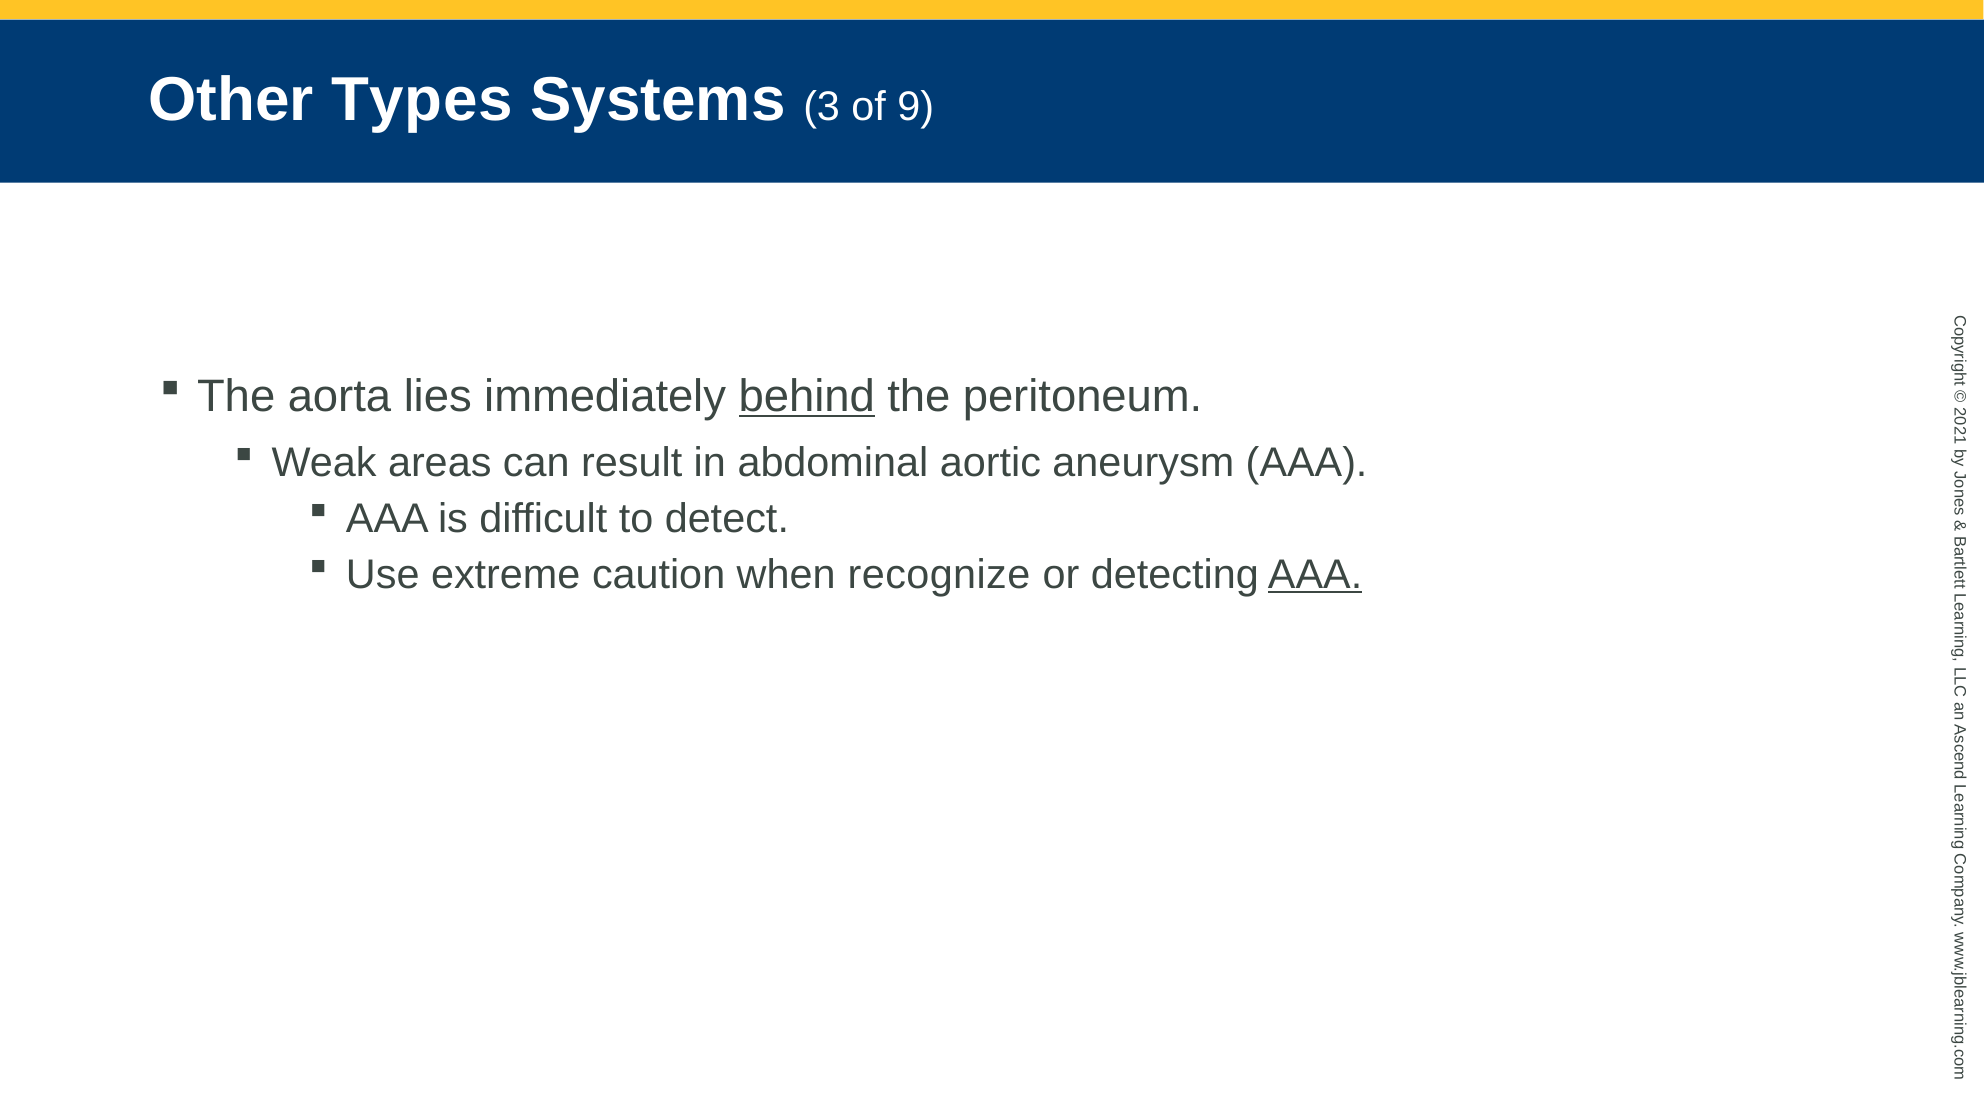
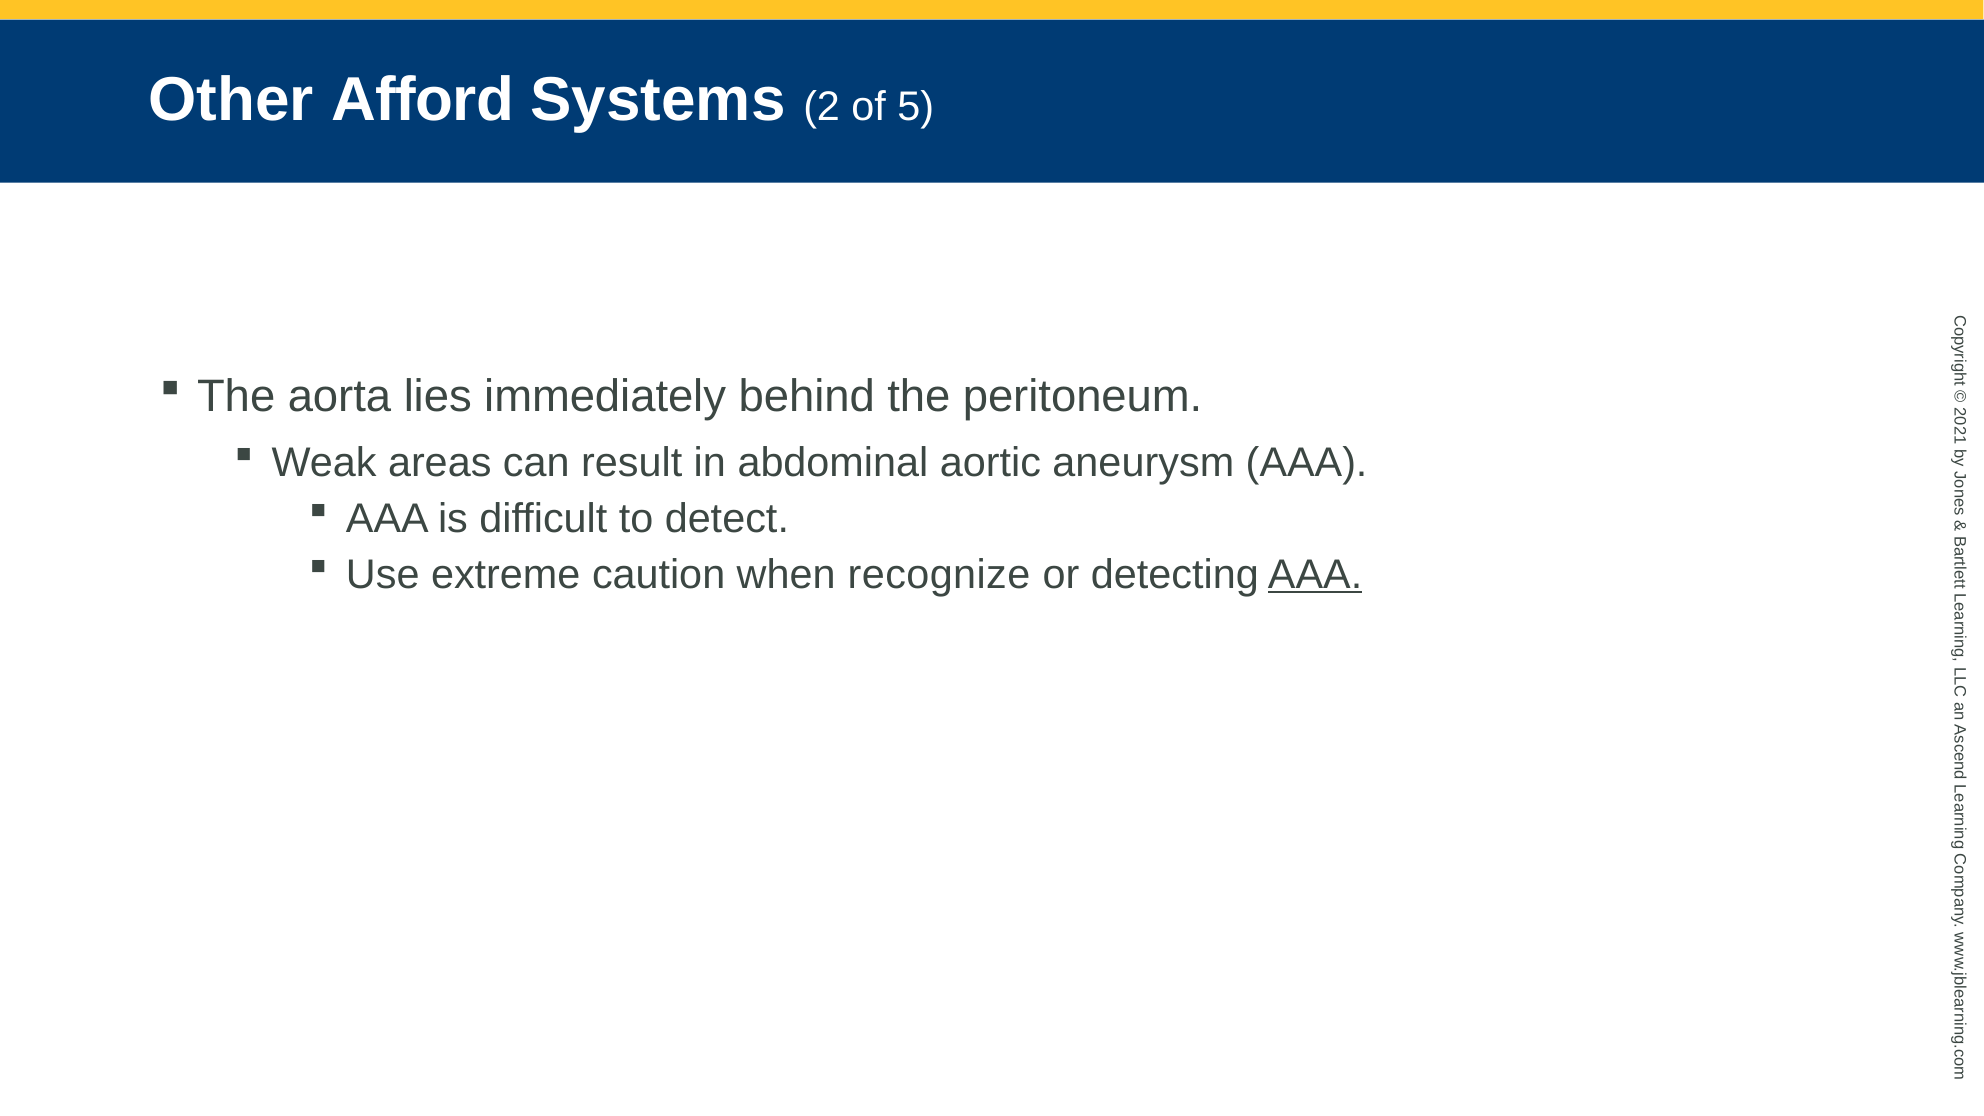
Types: Types -> Afford (423, 100)
Systems 3: 3 -> 2 (822, 107)
9: 9 -> 5 (916, 107)
behind underline: present -> none (807, 396)
